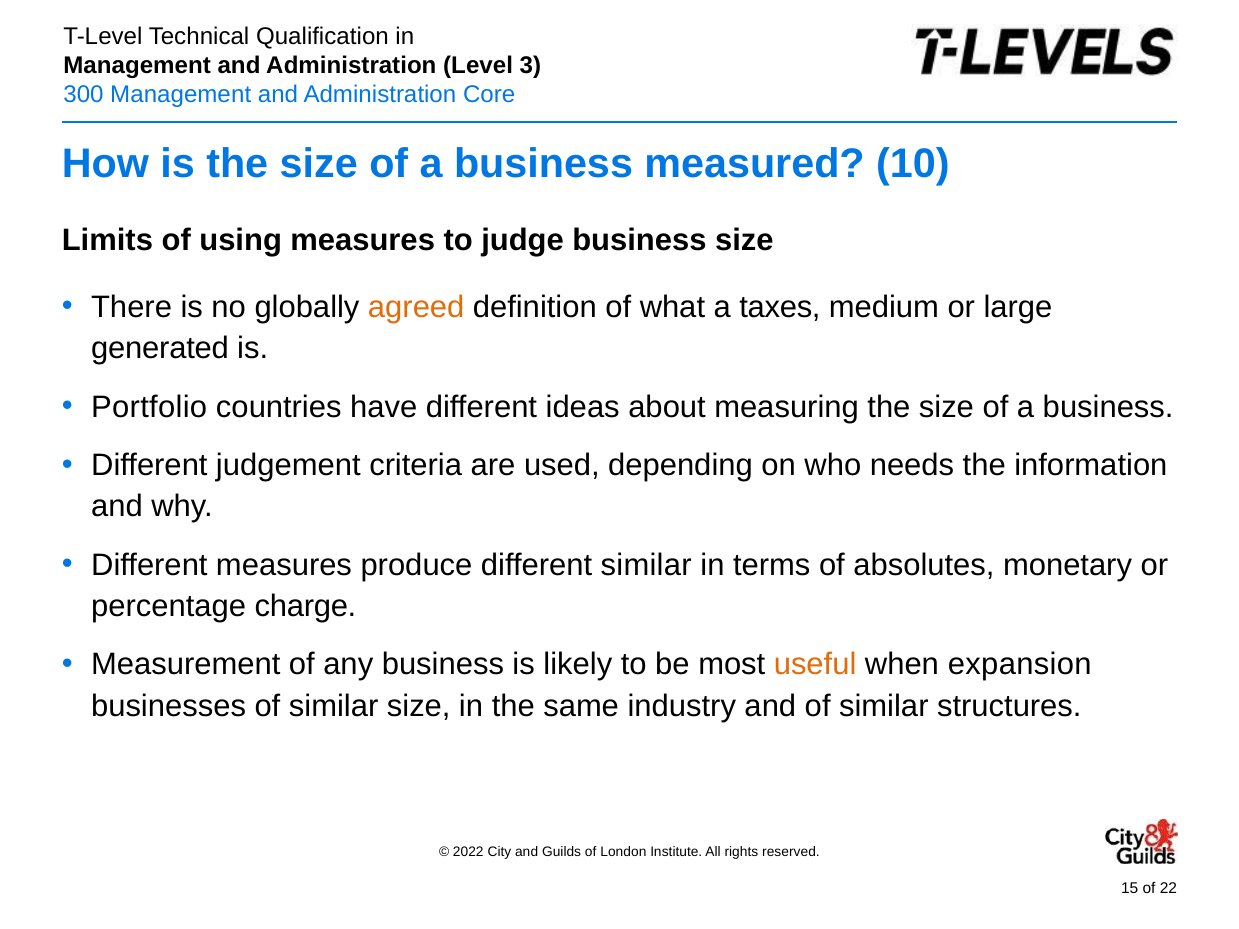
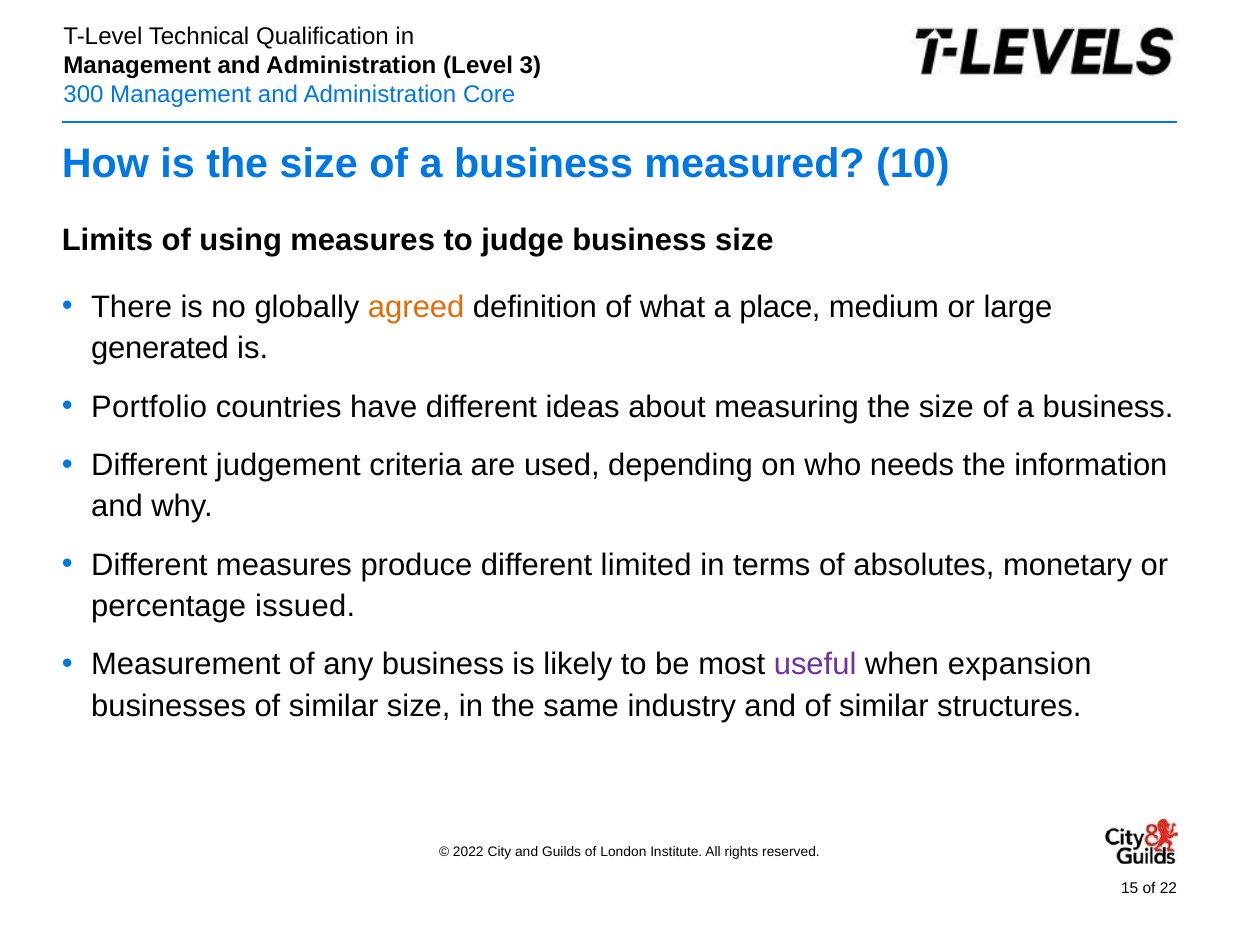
taxes: taxes -> place (780, 307)
different similar: similar -> limited (646, 565)
charge: charge -> issued (305, 606)
useful colour: orange -> purple (815, 665)
